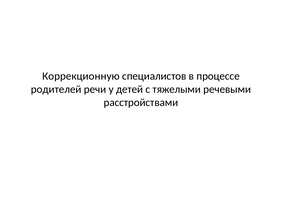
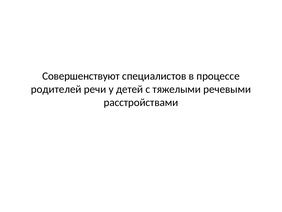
Коррекционную: Коррекционную -> Совершенствуют (81, 76)
